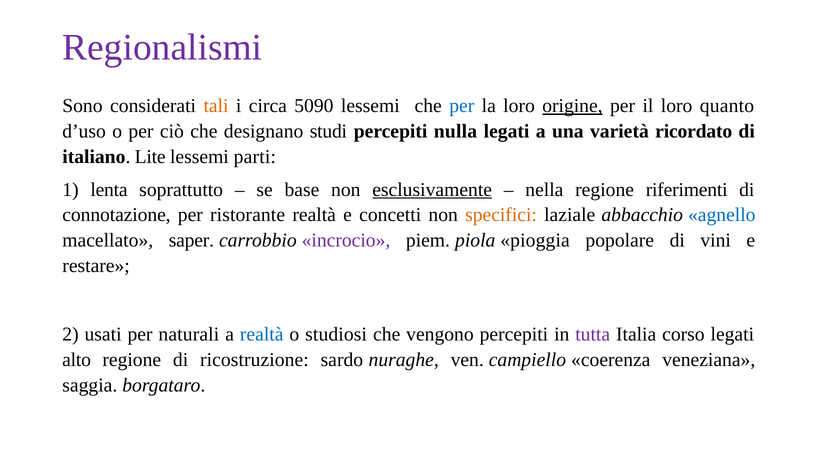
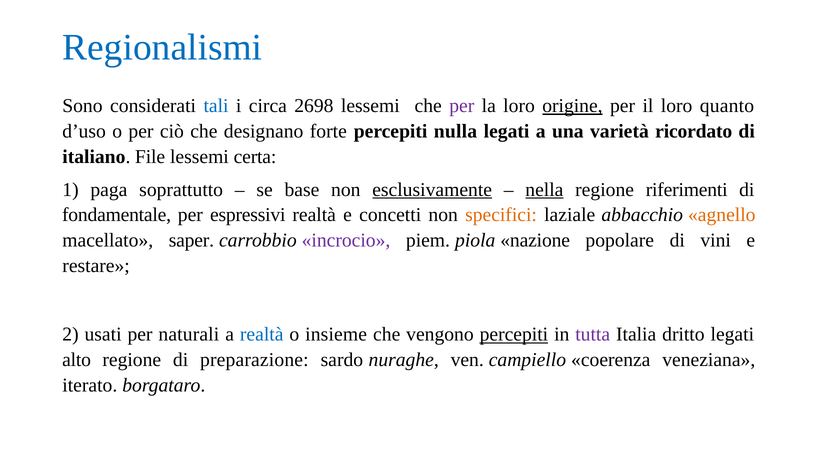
Regionalismi colour: purple -> blue (162, 48)
tali colour: orange -> blue (216, 106)
5090: 5090 -> 2698 (314, 106)
per colour: blue -> purple (462, 106)
studi: studi -> forte (328, 131)
Lite: Lite -> File (150, 157)
parti: parti -> certa (255, 157)
lenta: lenta -> paga (109, 190)
nella underline: none -> present (544, 190)
connotazione: connotazione -> fondamentale (117, 215)
ristorante: ristorante -> espressivi (248, 215)
agnello colour: blue -> orange (722, 215)
pioggia: pioggia -> nazione (535, 240)
studiosi: studiosi -> insieme (336, 335)
percepiti underline: none -> present (514, 335)
corso: corso -> dritto (683, 335)
ricostruzione: ricostruzione -> preparazione (254, 360)
saggia: saggia -> iterato (90, 385)
